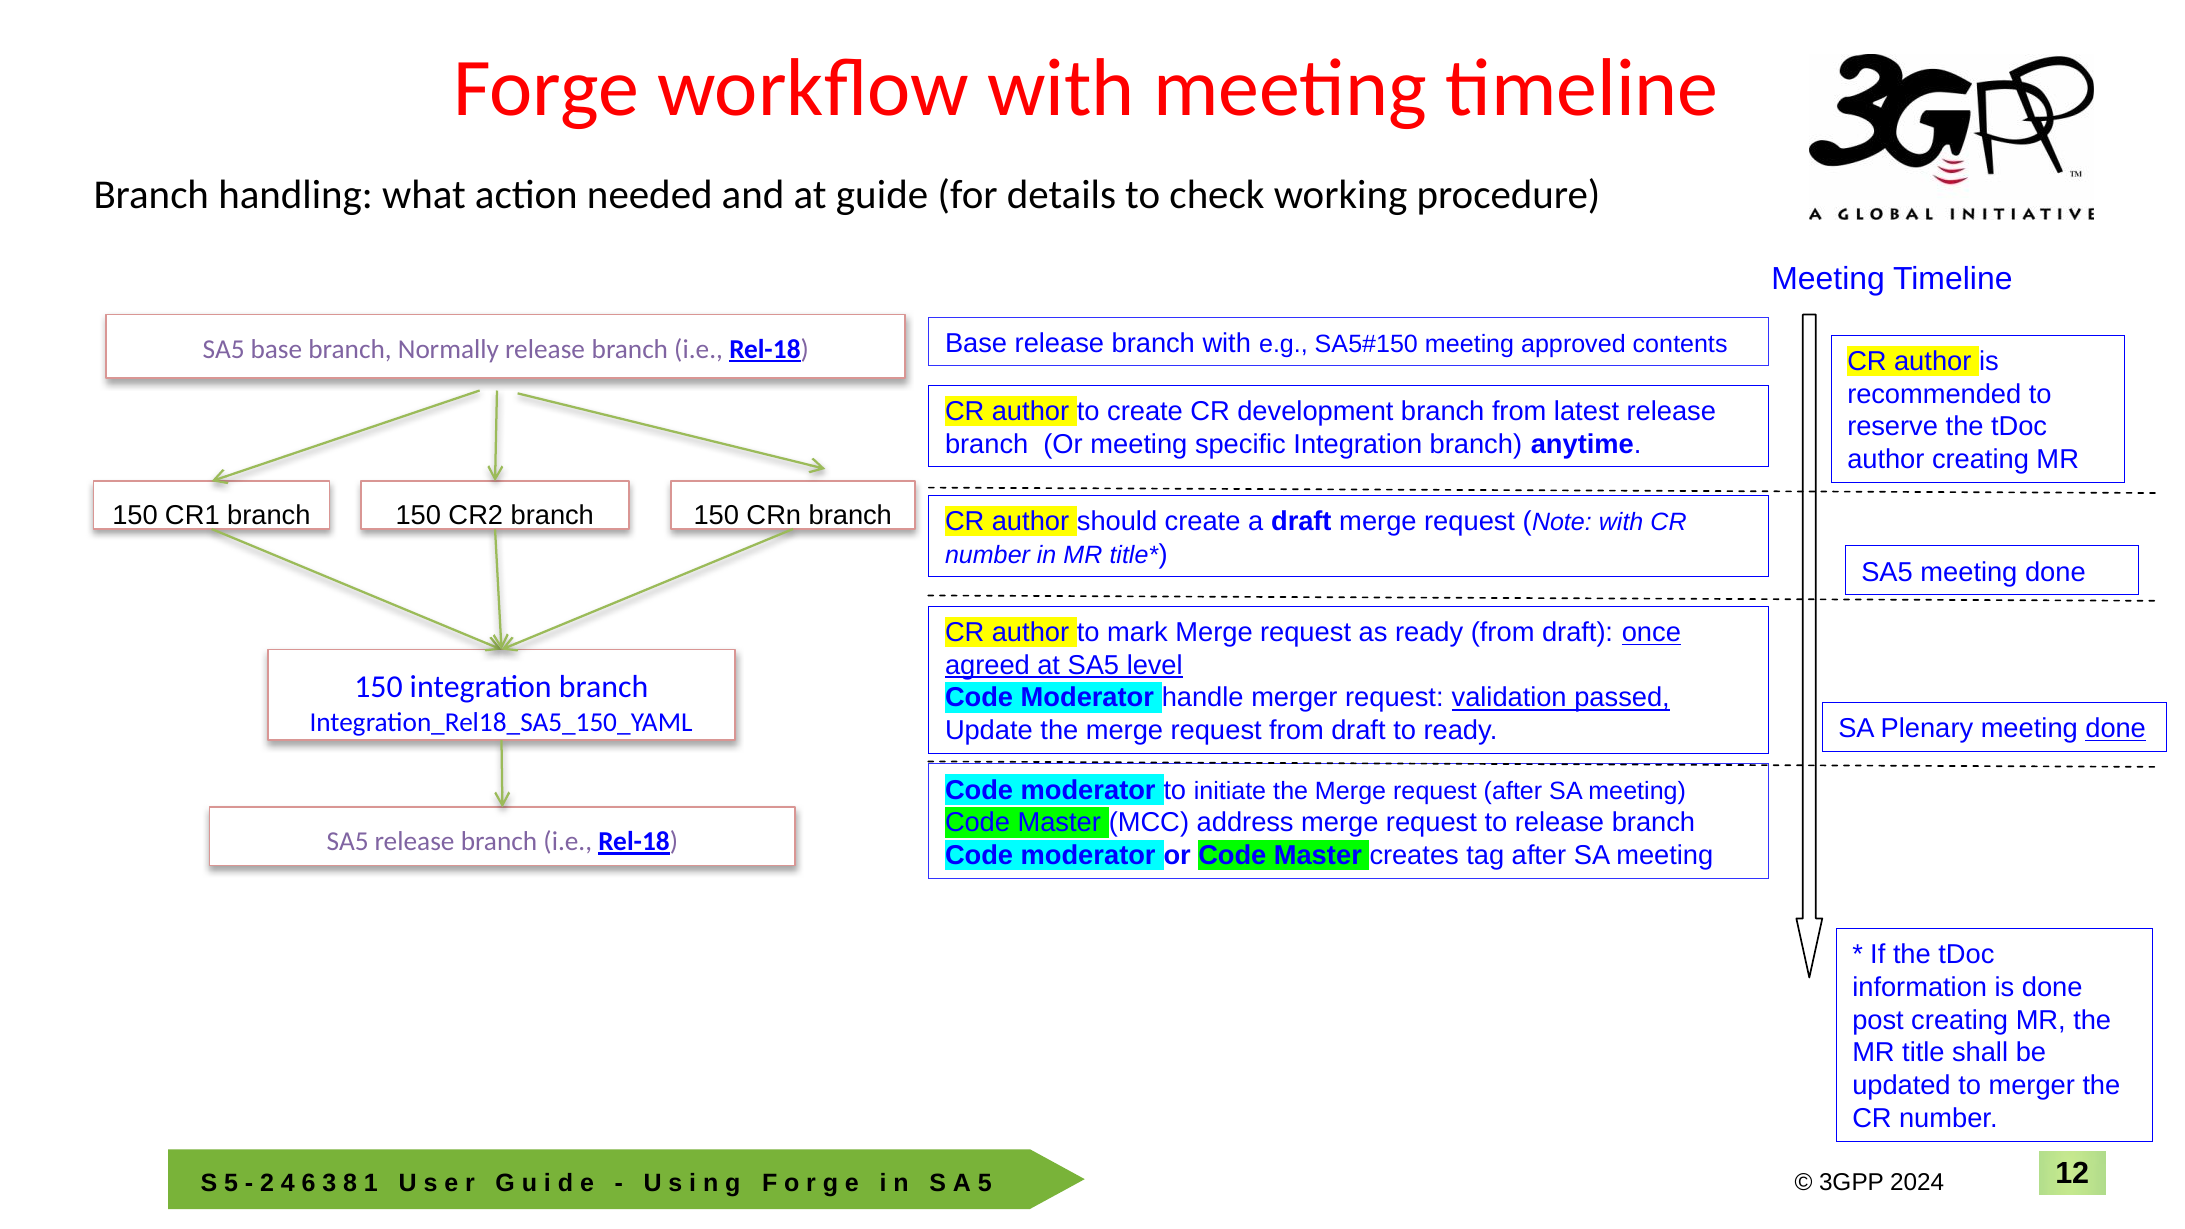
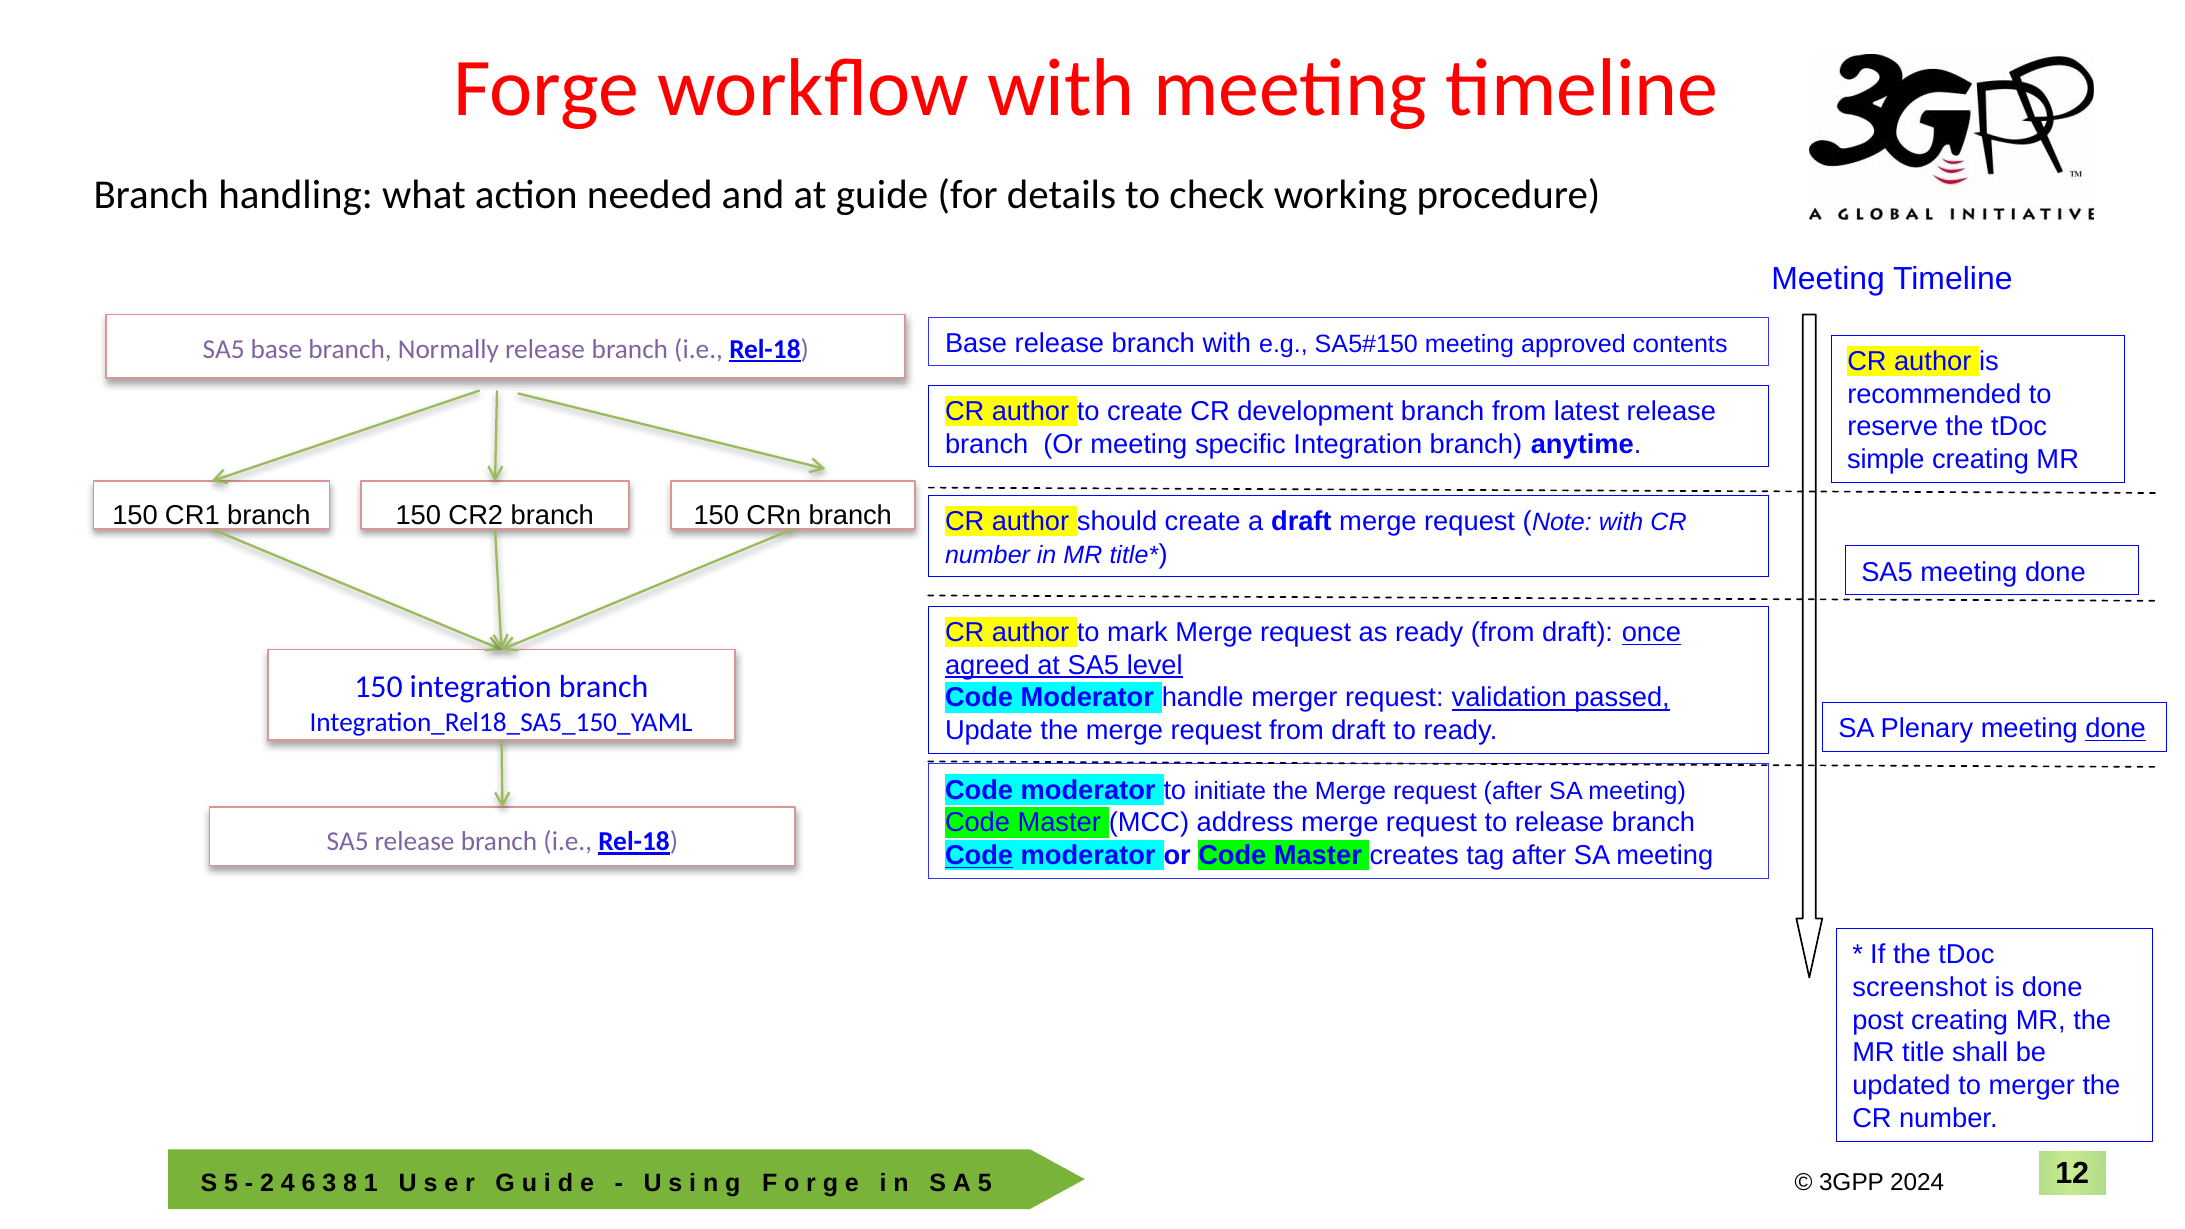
author: author -> simple (1886, 460)
Code underline: none -> present (979, 856)
information: information -> screenshot (1920, 987)
